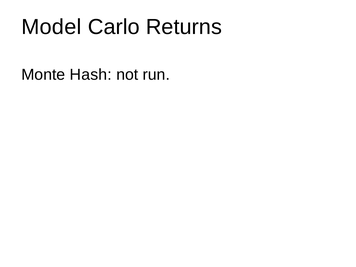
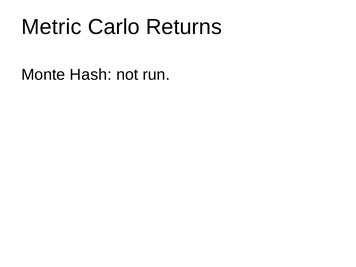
Model: Model -> Metric (51, 27)
